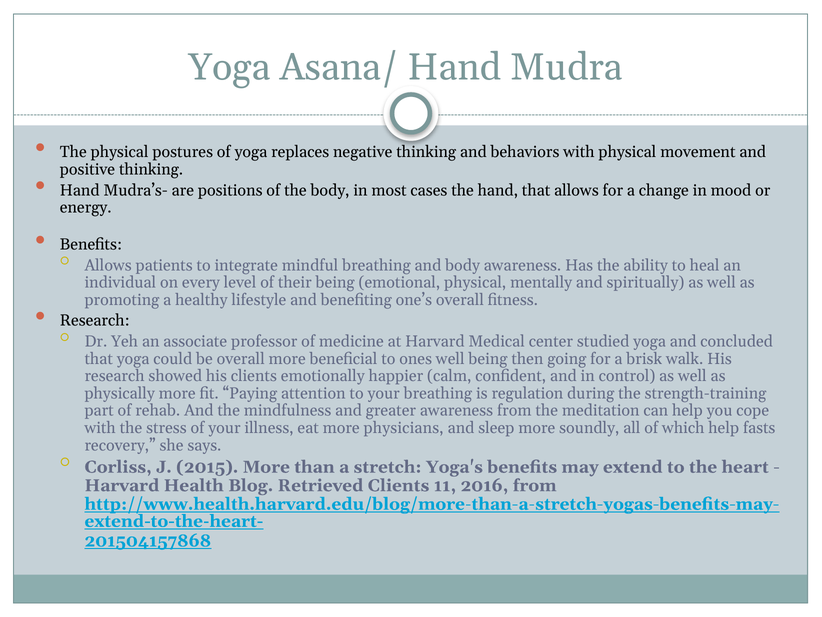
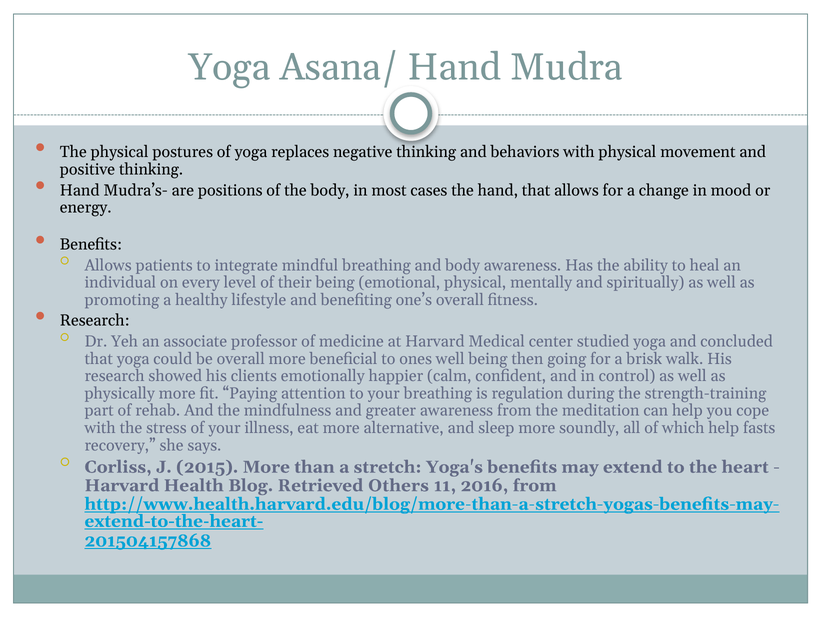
physicians: physicians -> alternative (404, 428)
Retrieved Clients: Clients -> Others (398, 485)
